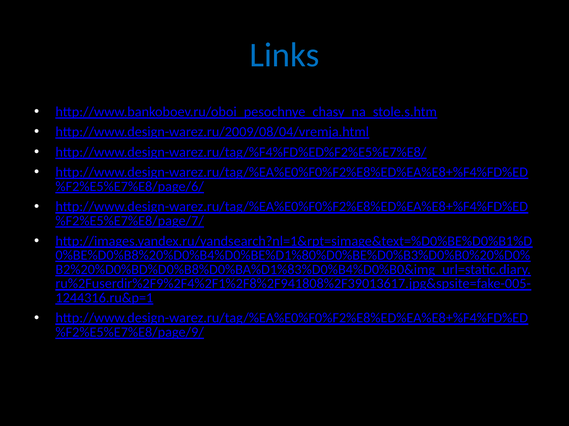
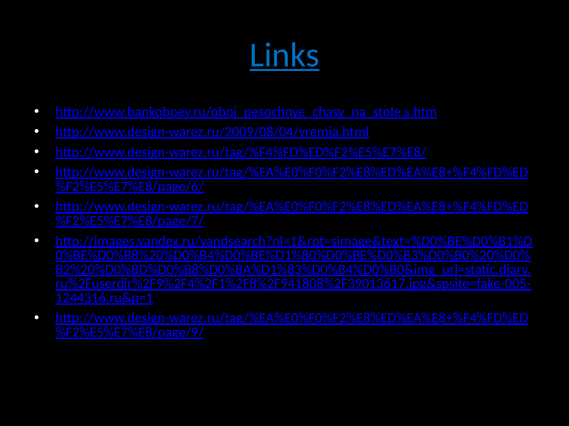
Links underline: none -> present (284, 55)
